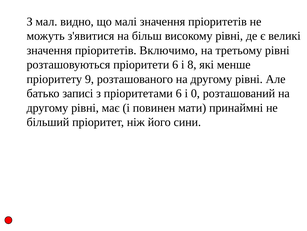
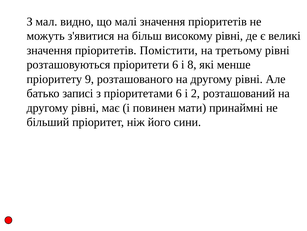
Включимо: Включимо -> Помістити (169, 50)
0: 0 -> 2 (195, 93)
